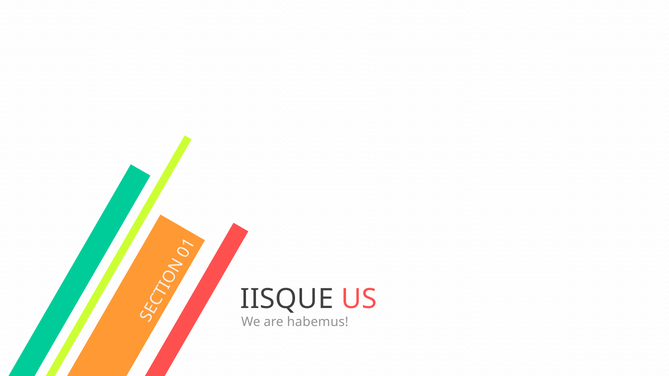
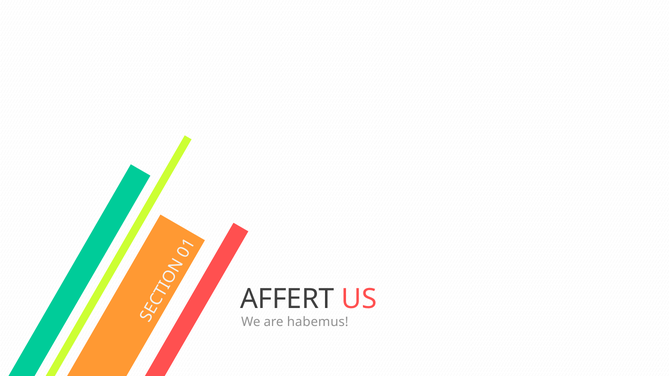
IISQUE: IISQUE -> AFFERT (287, 299)
